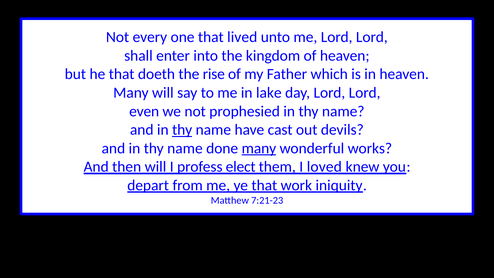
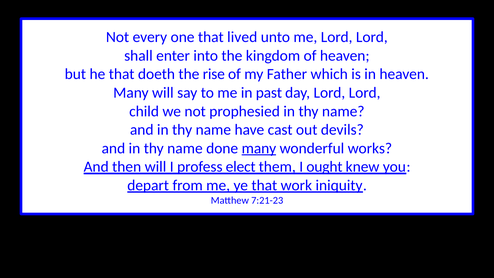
lake: lake -> past (269, 93)
even: even -> child (144, 111)
thy underline: present -> none (182, 130)
loved: loved -> ought (324, 167)
